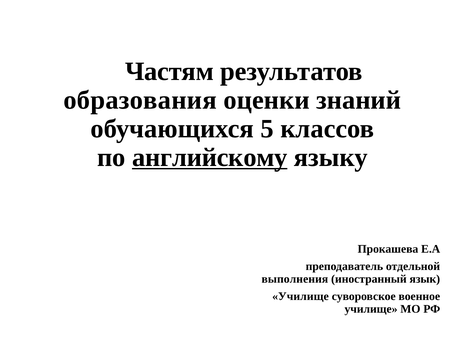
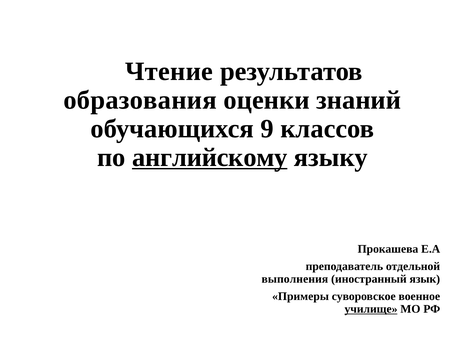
Частям: Частям -> Чтение (169, 71)
5: 5 -> 9 (267, 129)
Училище: Училище -> Примеры (301, 296)
училище underline: none -> present (371, 309)
